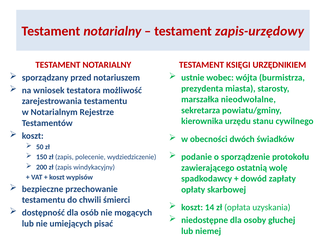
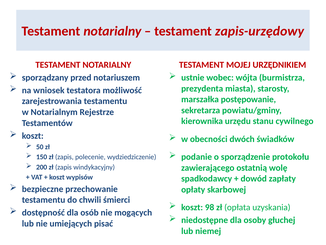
KSIĘGI: KSIĘGI -> MOJEJ (238, 65)
nieodwołalne: nieodwołalne -> postępowanie (248, 99)
14: 14 -> 98 (210, 207)
